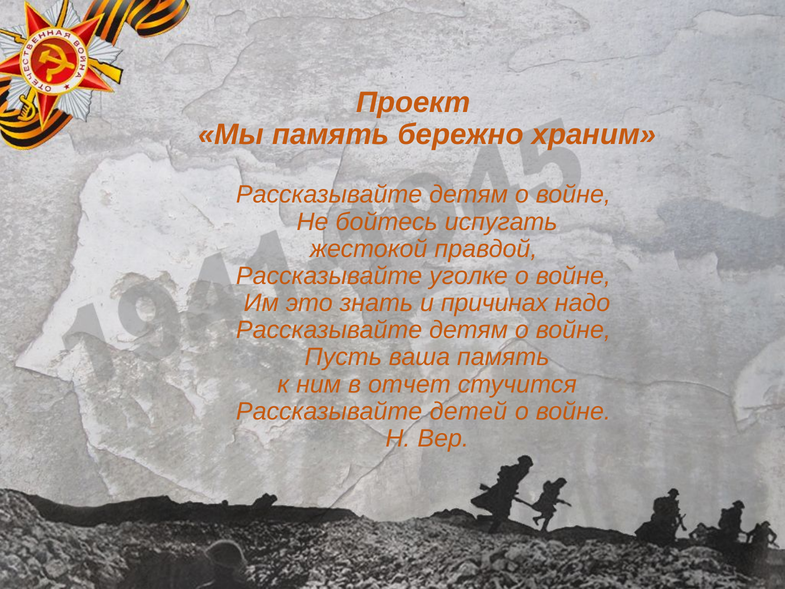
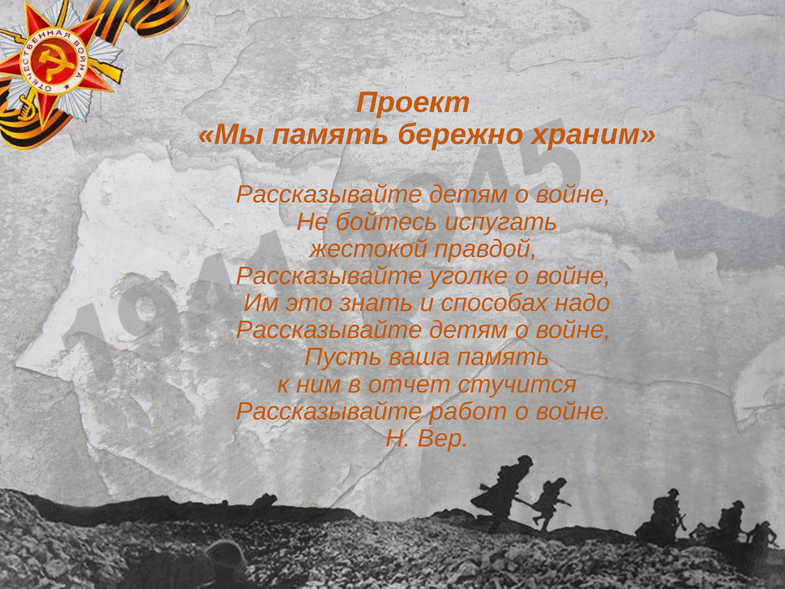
причинах: причинах -> способах (494, 303)
детей: детей -> работ (468, 411)
